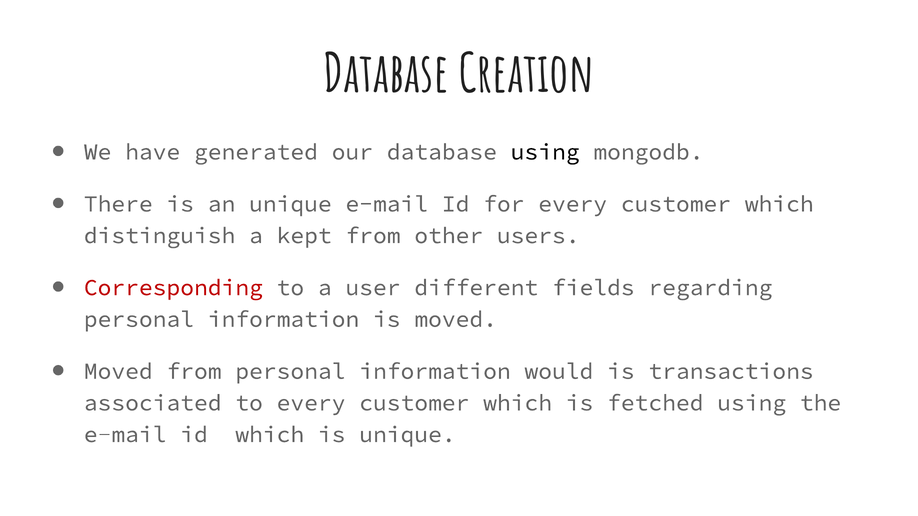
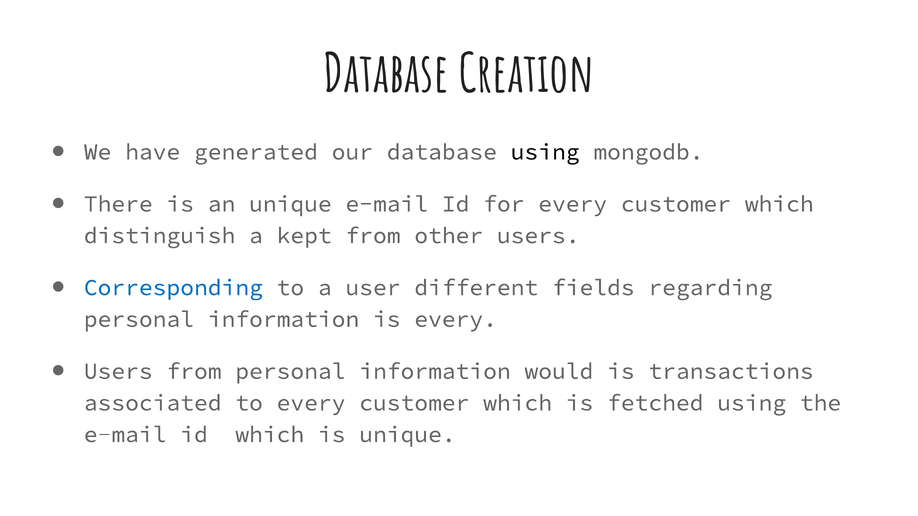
Corresponding colour: red -> blue (173, 288)
is moved: moved -> every (456, 319)
Moved: Moved -> Users (118, 371)
